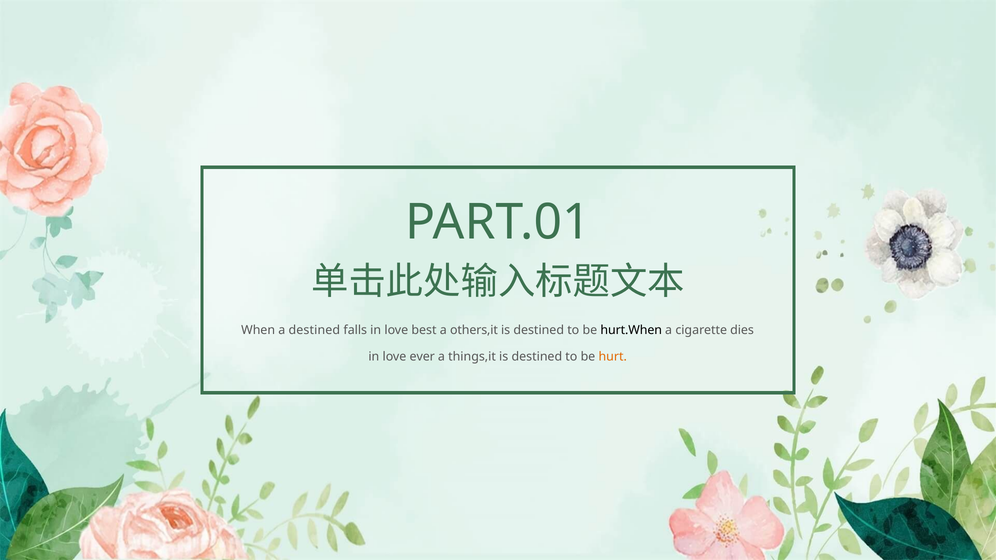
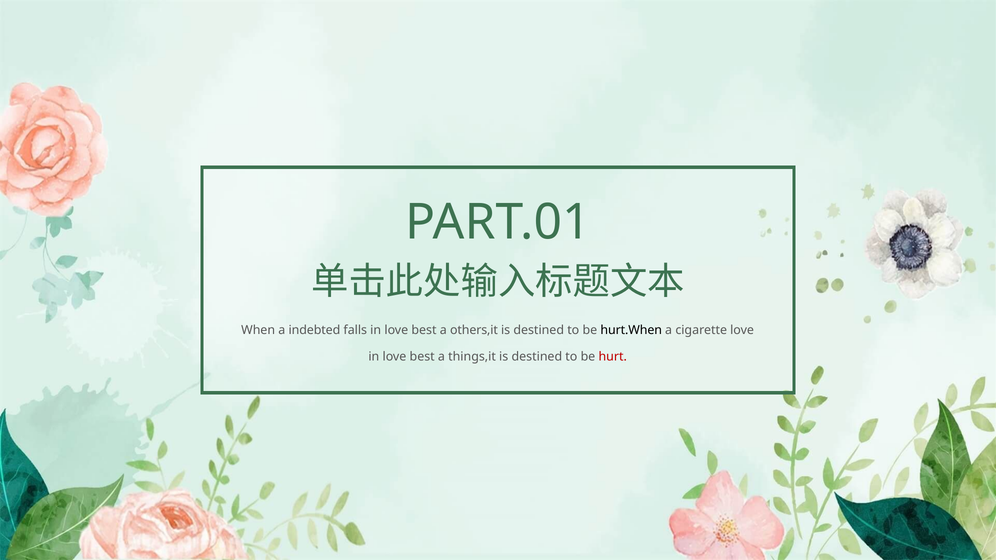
a destined: destined -> indebted (314, 330)
cigarette dies: dies -> love (742, 330)
ever: ever -> best (422, 357)
hurt colour: orange -> red (613, 357)
